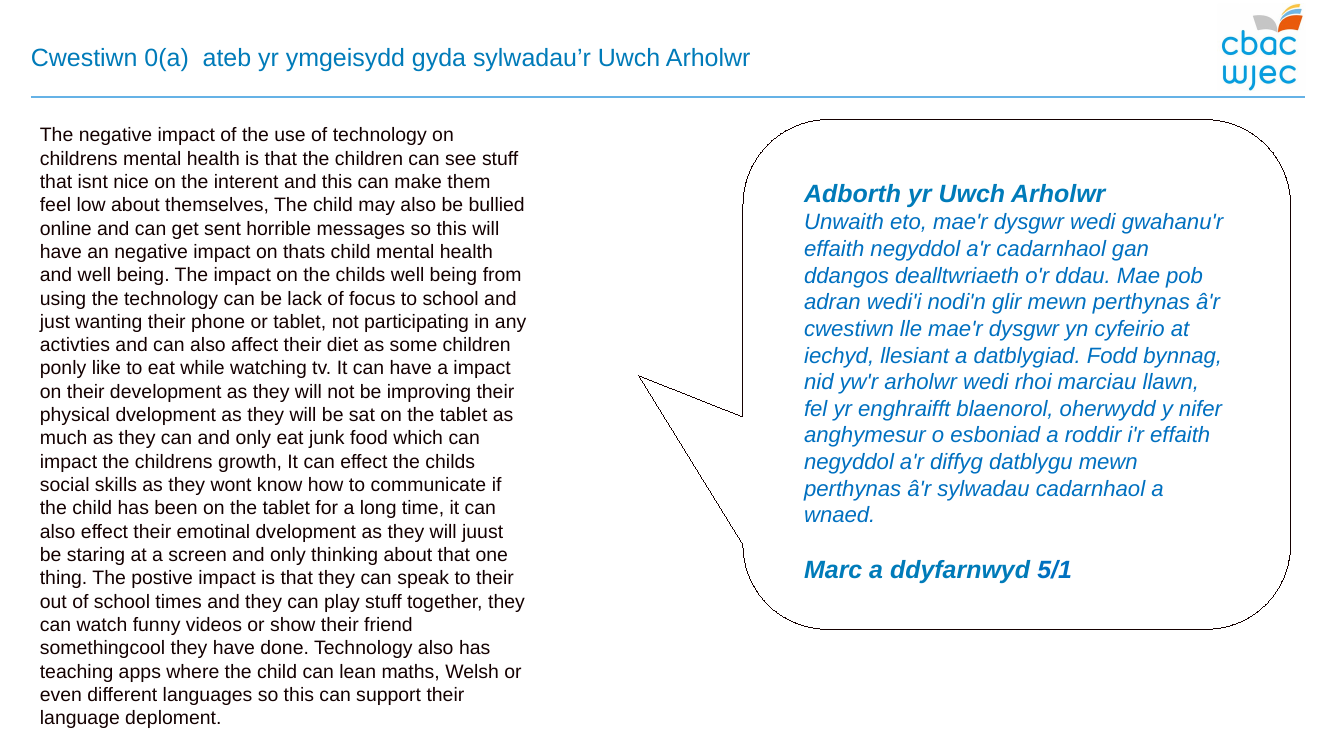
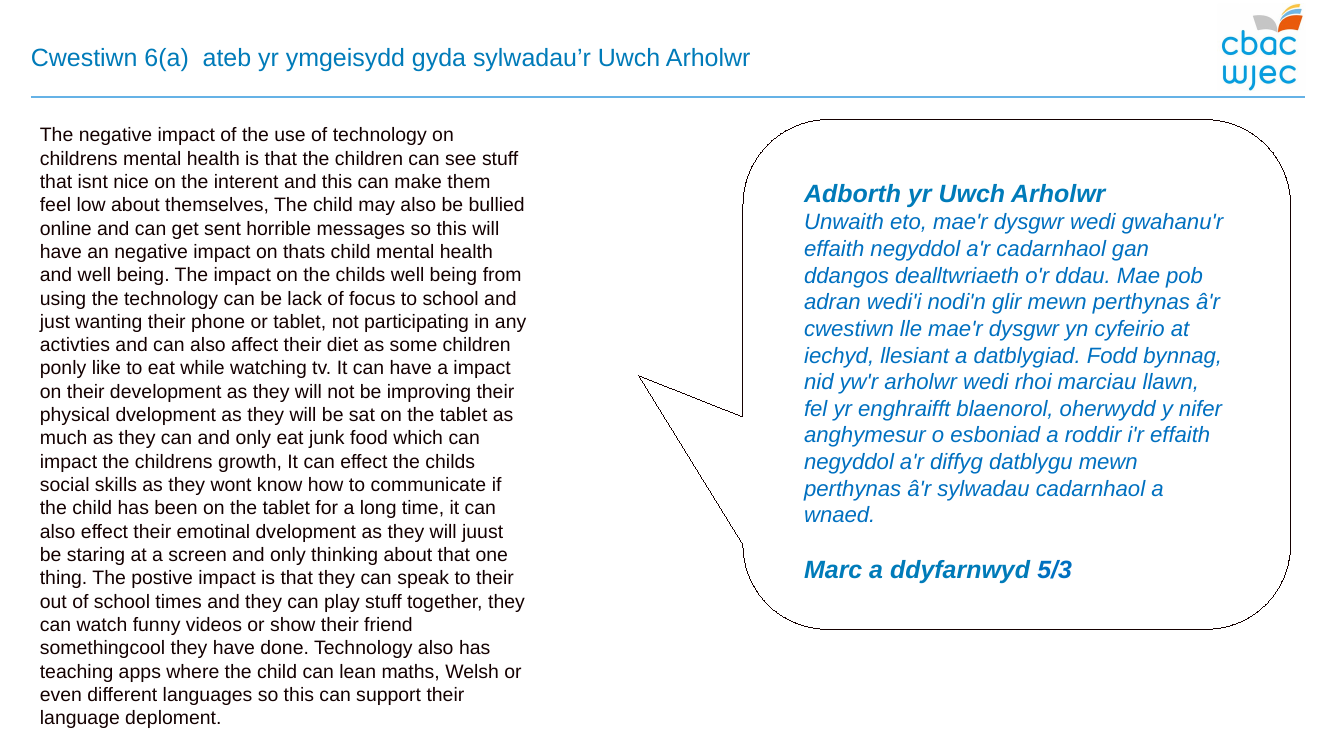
0(a: 0(a -> 6(a (167, 58)
5/1: 5/1 -> 5/3 (1055, 571)
